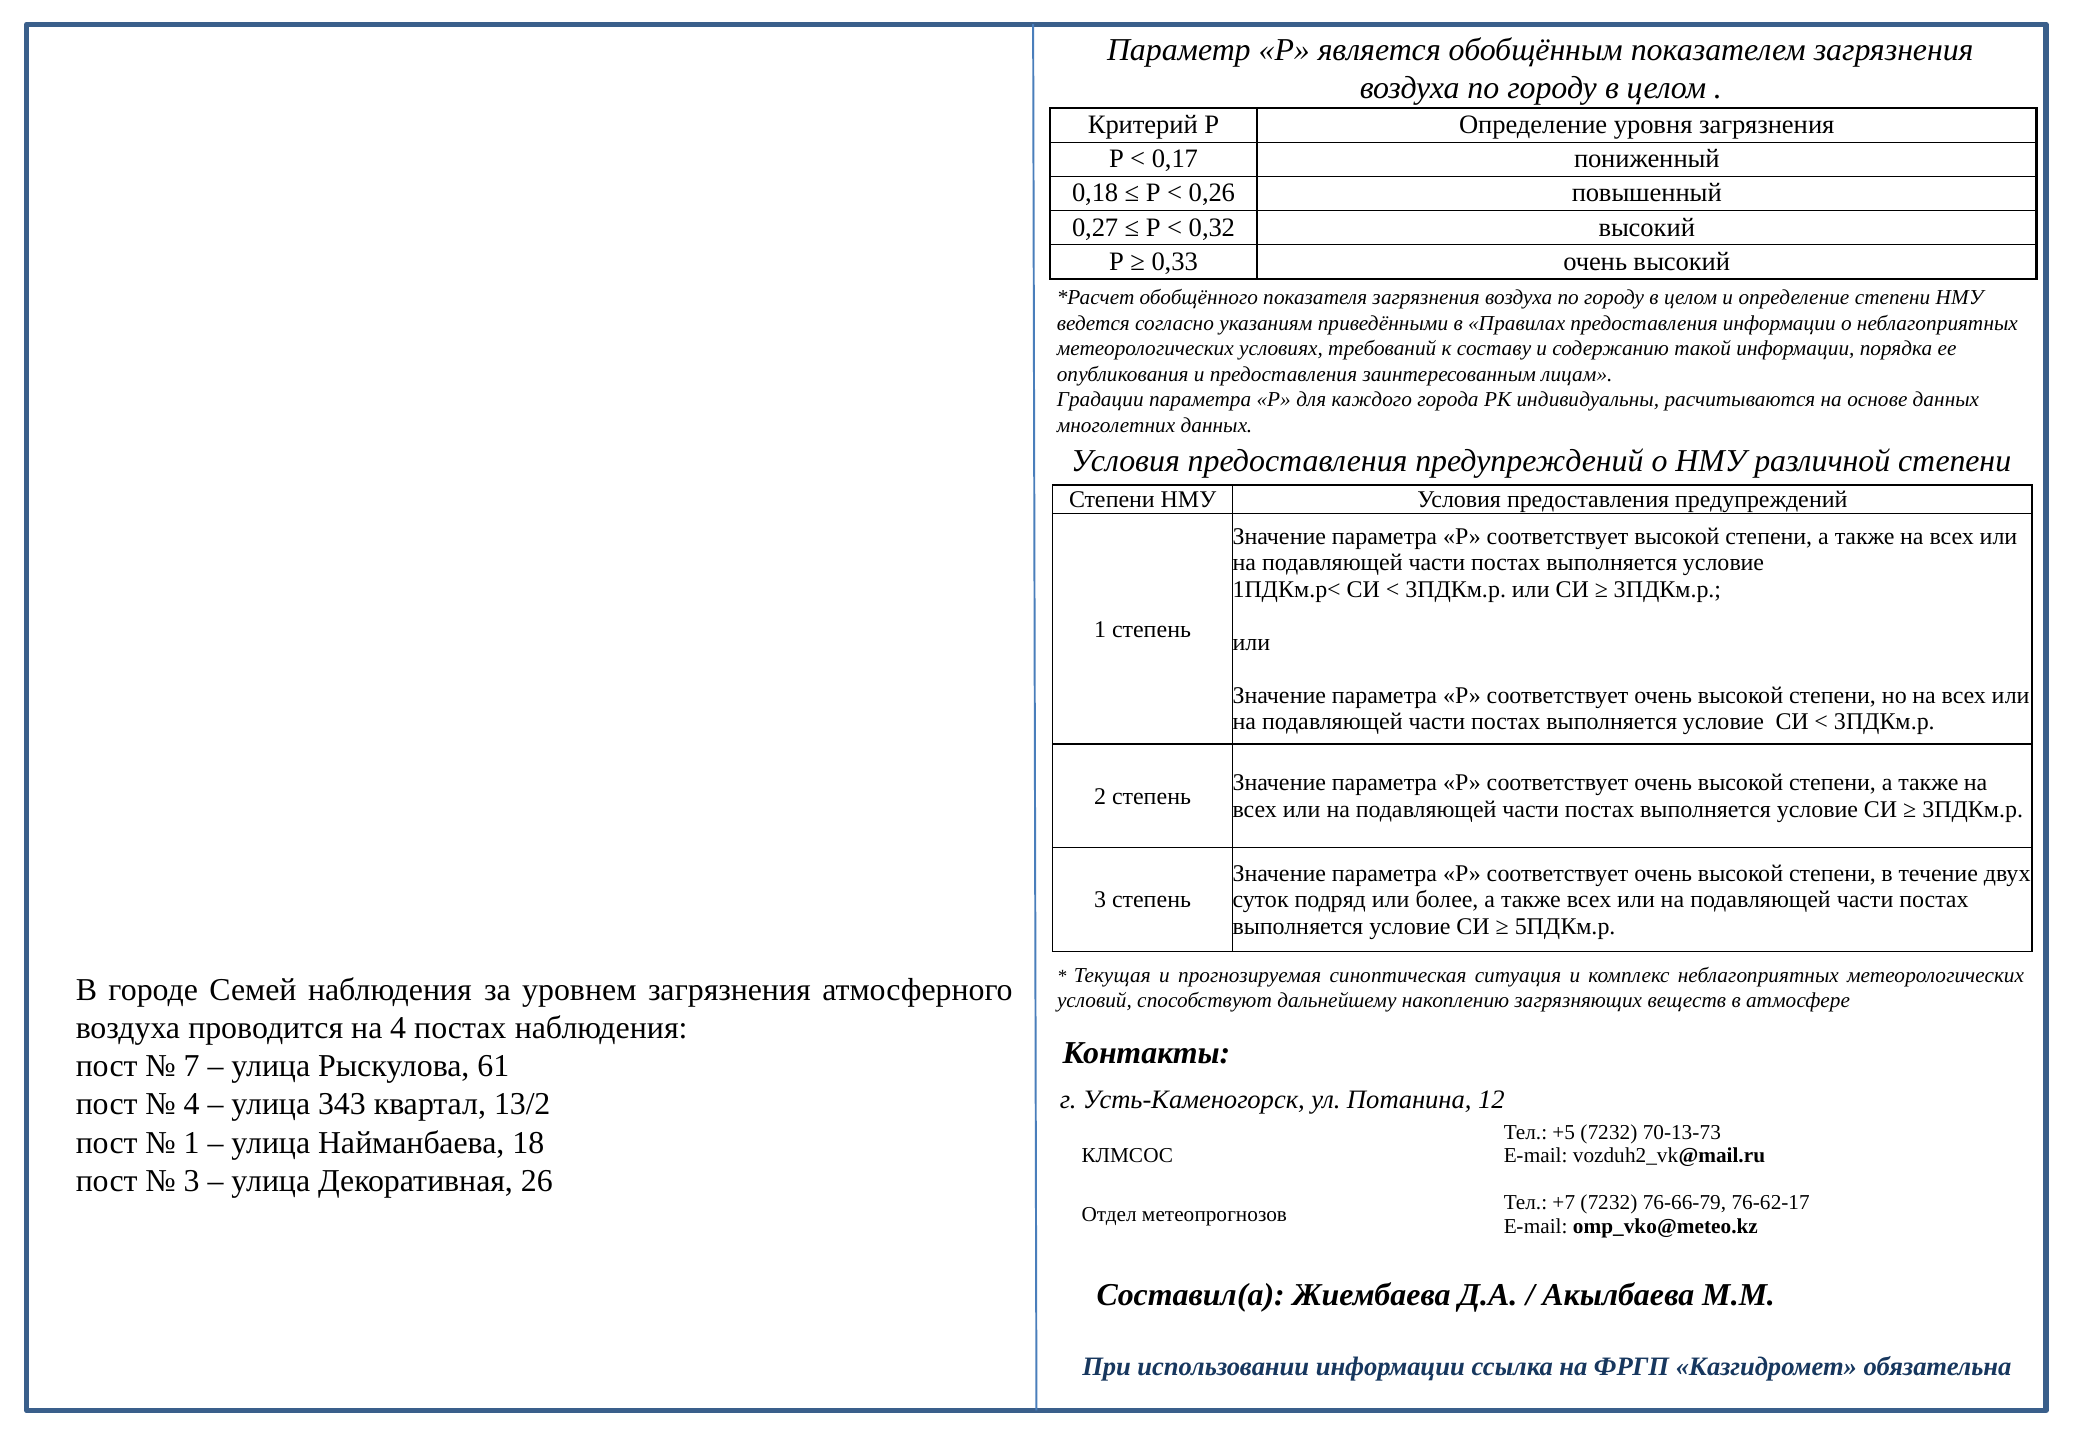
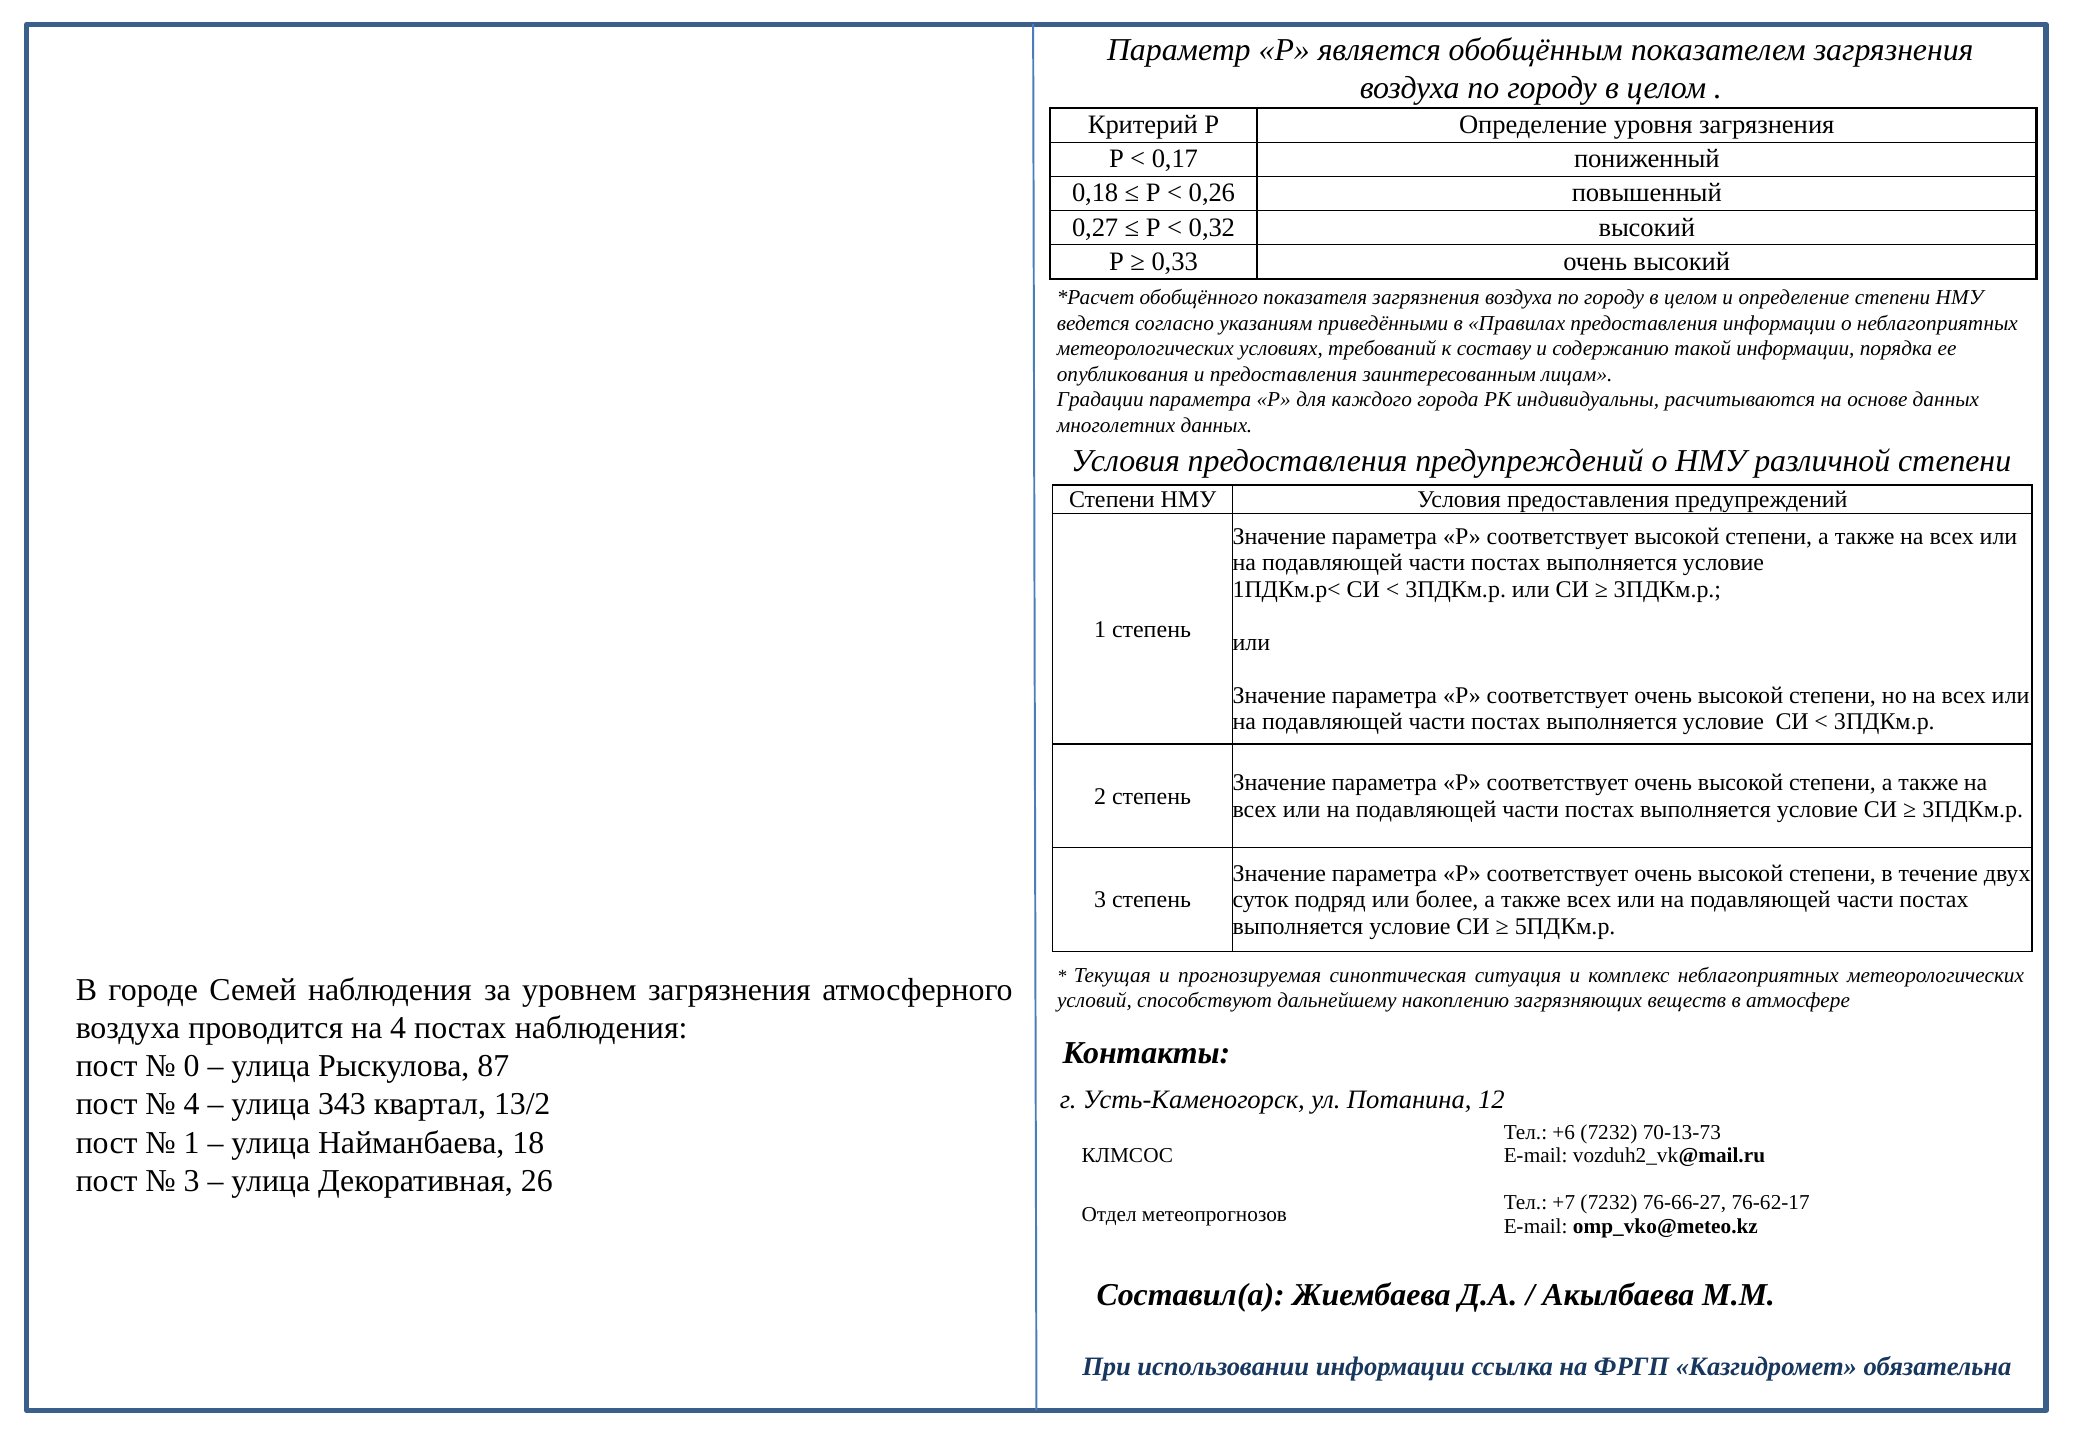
7: 7 -> 0 (192, 1066)
61: 61 -> 87 (493, 1066)
+5: +5 -> +6 (1564, 1132)
76-66-79: 76-66-79 -> 76-66-27 (1684, 1203)
